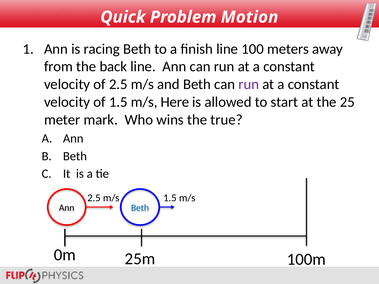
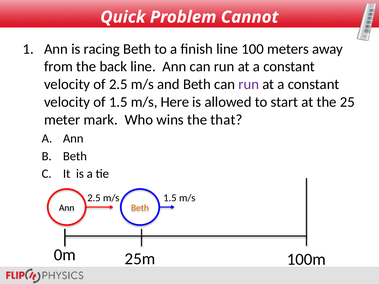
Motion: Motion -> Cannot (250, 17)
true: true -> that (226, 120)
Beth colour: blue -> orange (140, 208)
